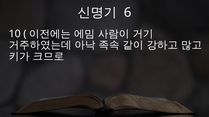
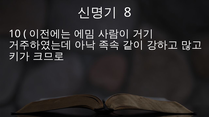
6: 6 -> 8 (128, 13)
